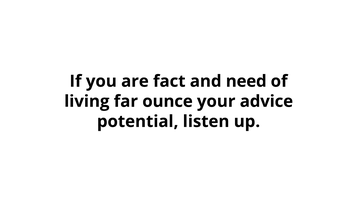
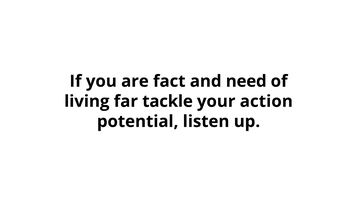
ounce: ounce -> tackle (168, 101)
advice: advice -> action (266, 101)
